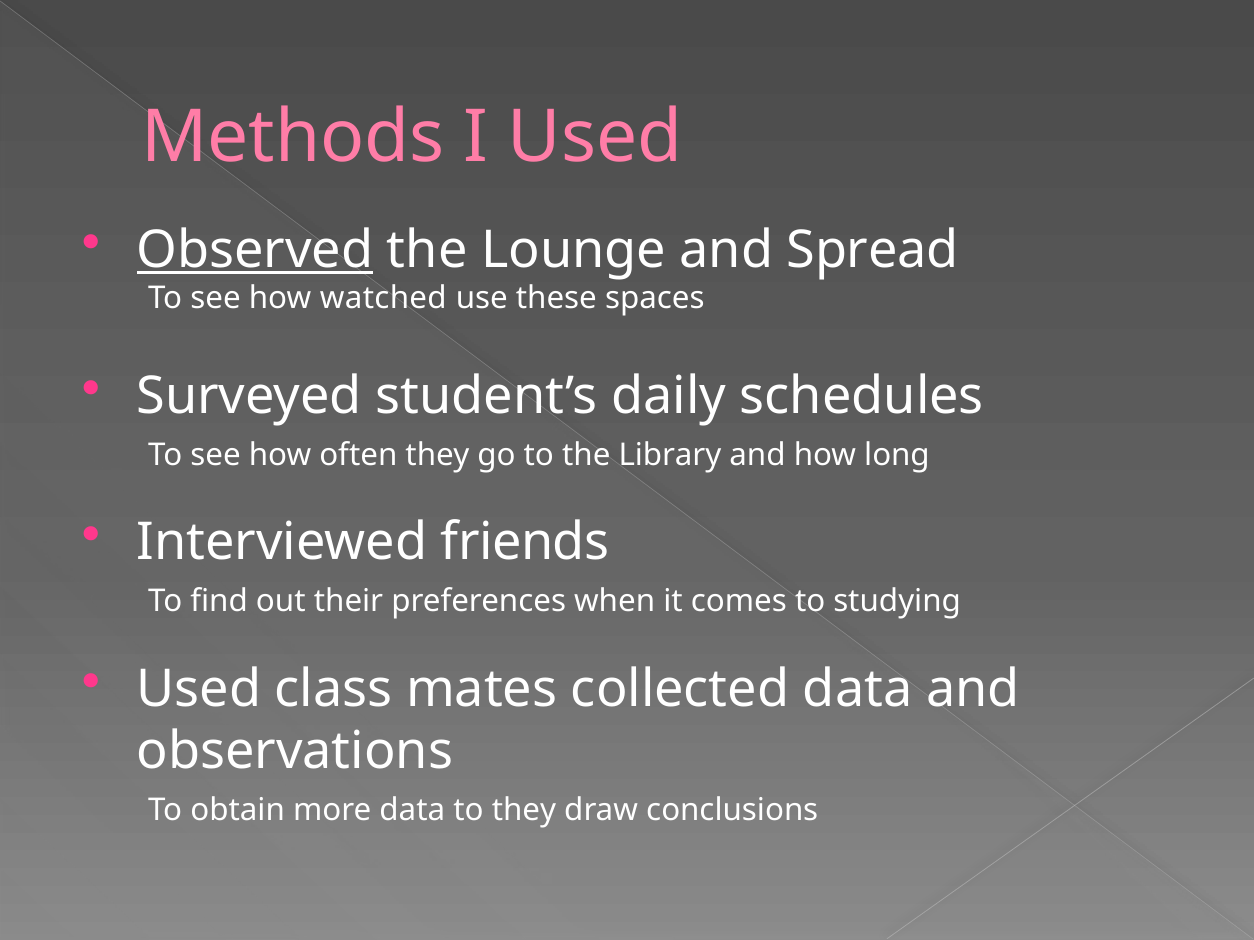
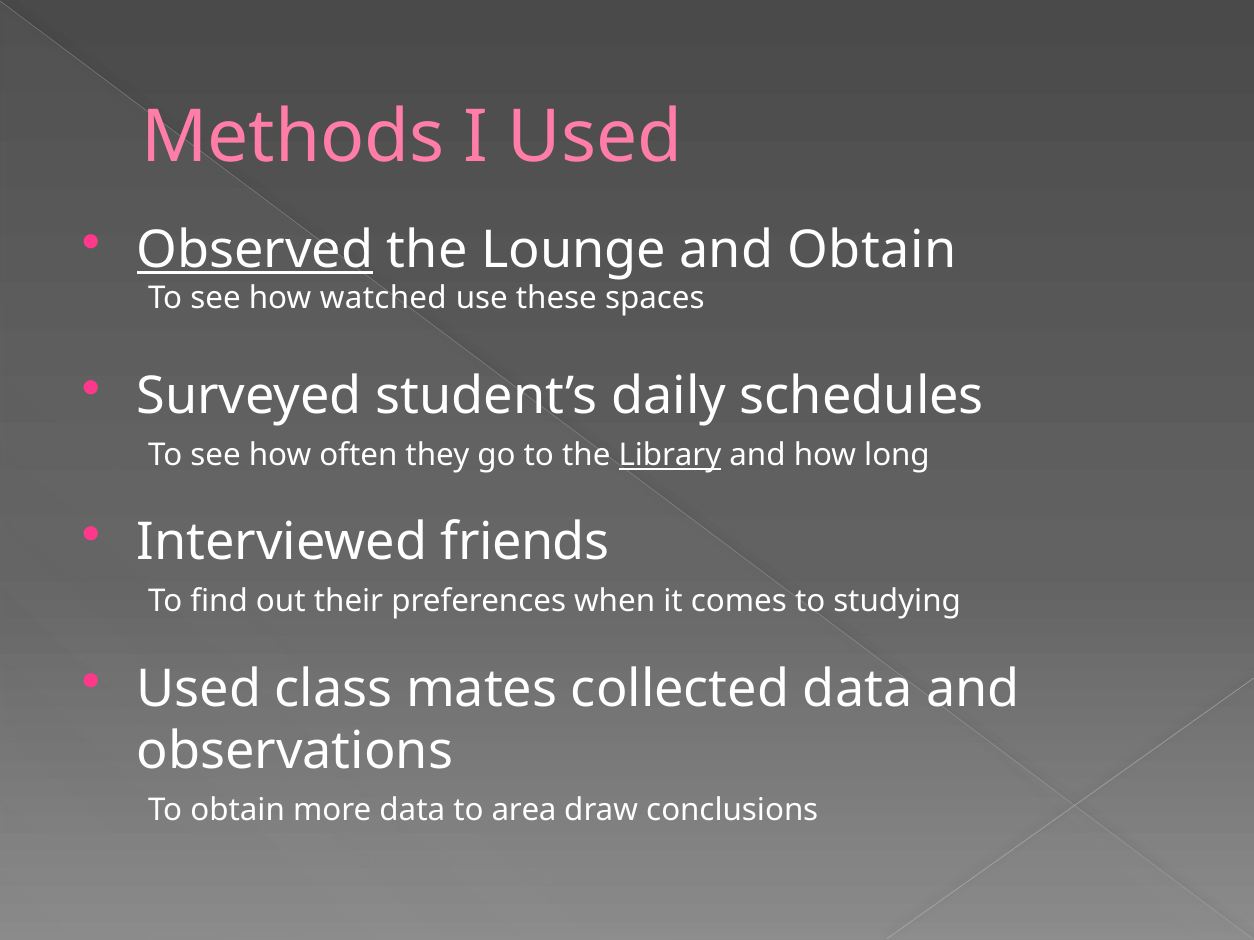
and Spread: Spread -> Obtain (872, 250)
Library underline: none -> present (670, 456)
to they: they -> area (524, 811)
